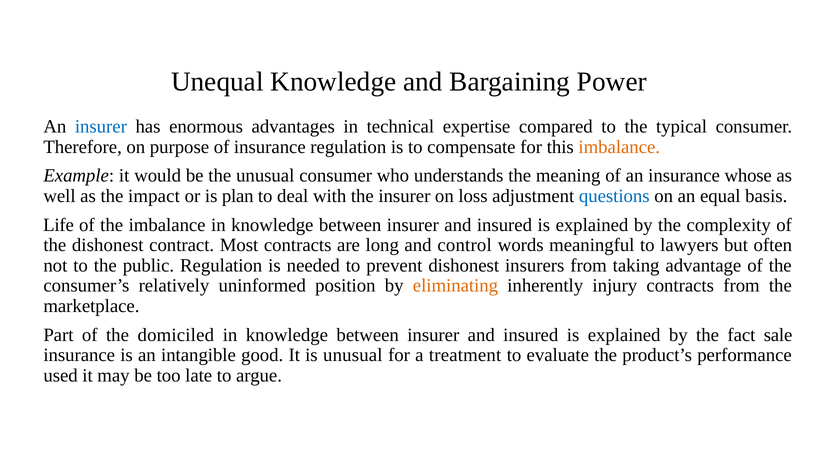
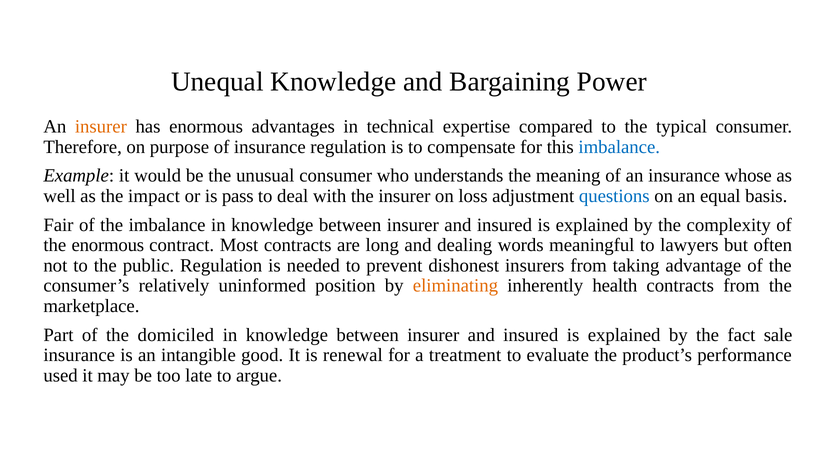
insurer colour: blue -> orange (101, 127)
imbalance colour: orange -> blue (619, 147)
plan: plan -> pass (238, 196)
Life: Life -> Fair (58, 225)
the dishonest: dishonest -> enormous (108, 245)
control: control -> dealing (465, 245)
injury: injury -> health (615, 286)
is unusual: unusual -> renewal (353, 355)
